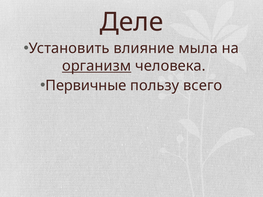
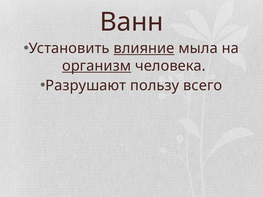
Деле: Деле -> Ванн (132, 22)
влияние underline: none -> present (144, 48)
Первичные: Первичные -> Разрушают (86, 86)
